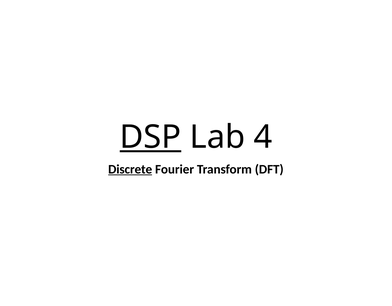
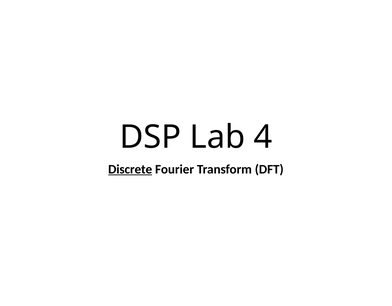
DSP underline: present -> none (150, 137)
